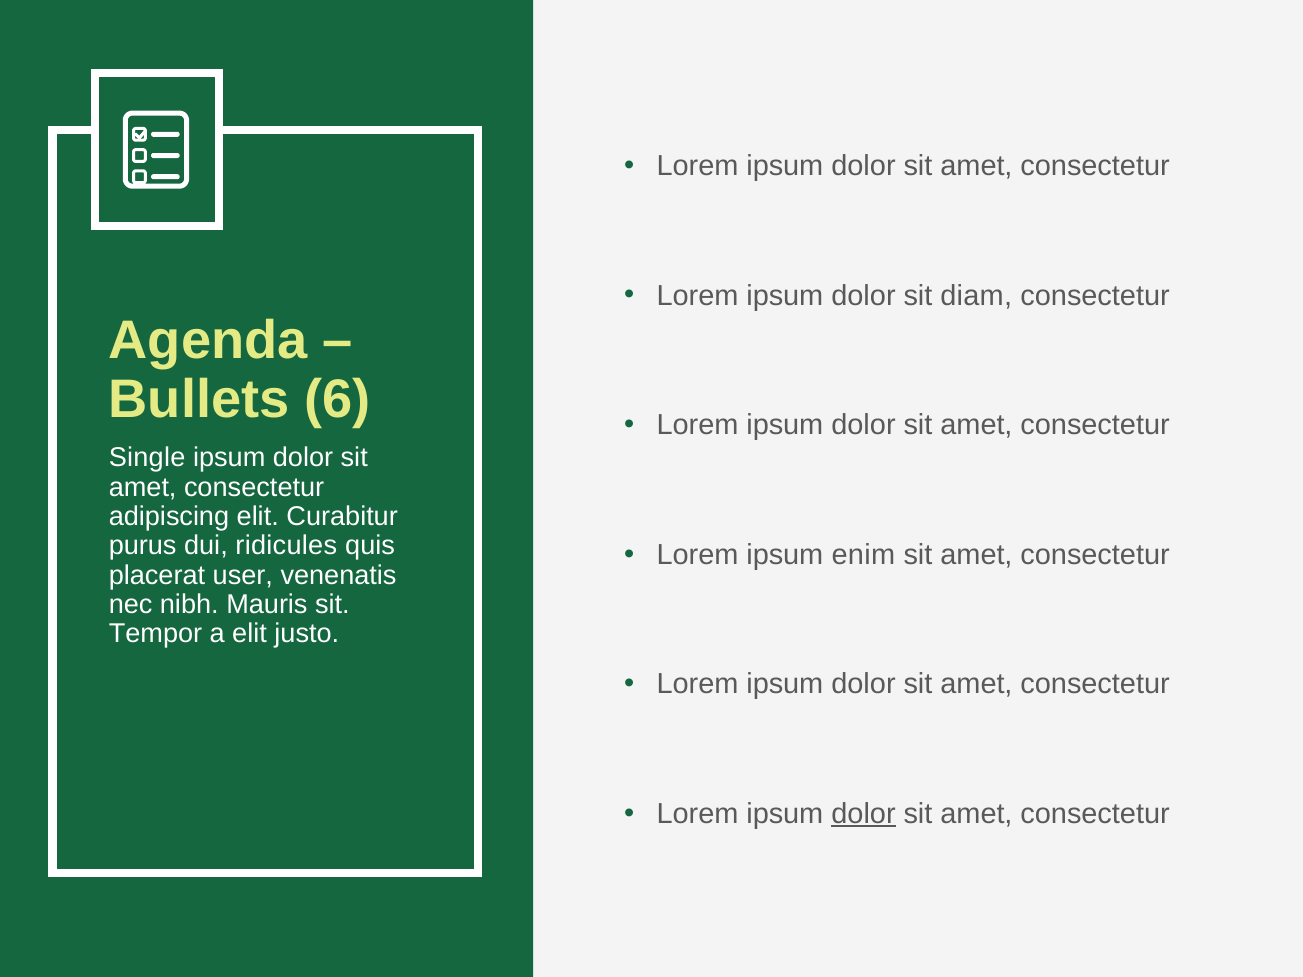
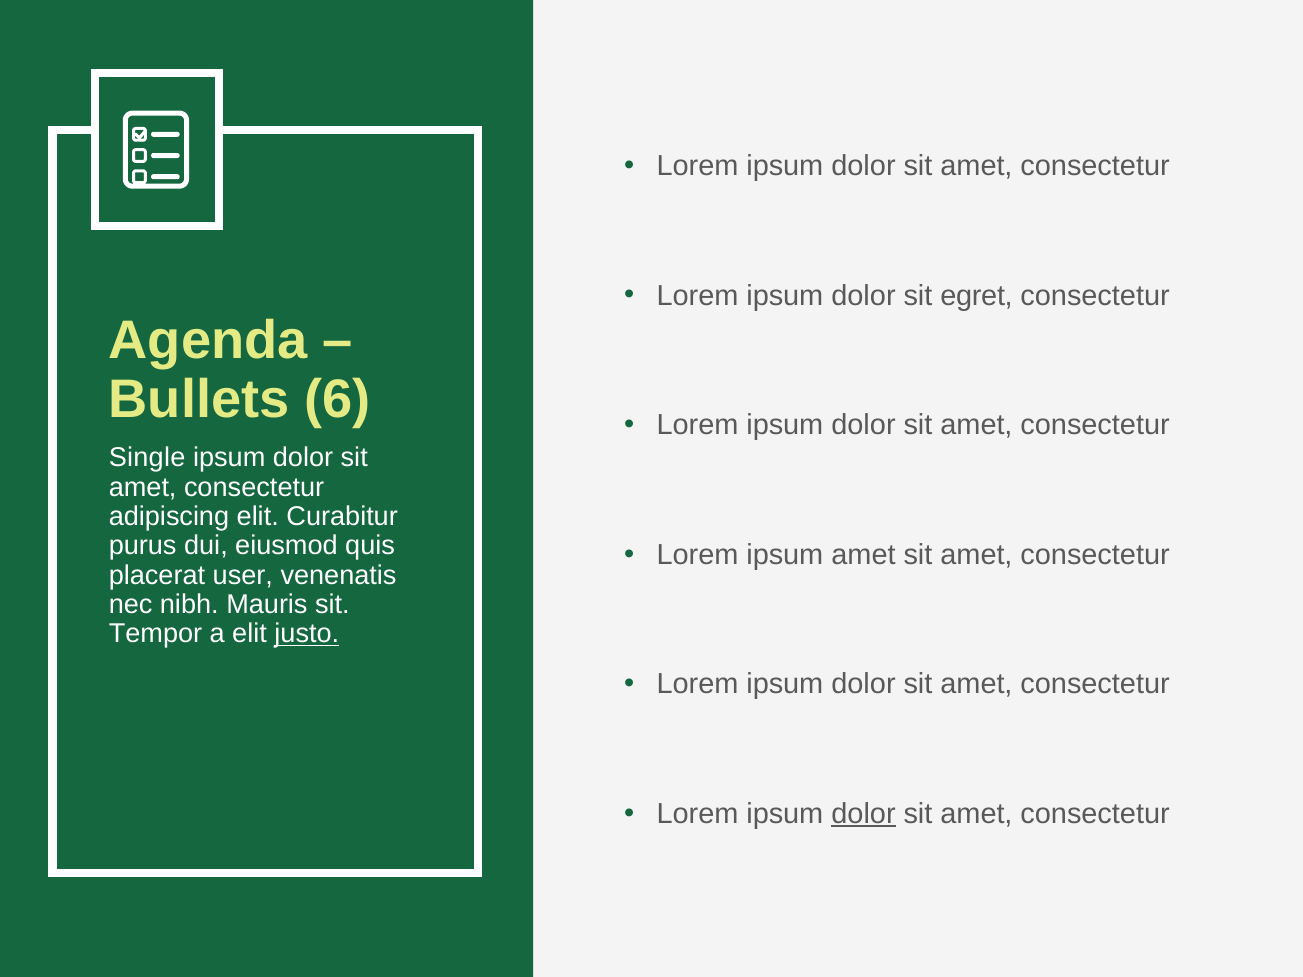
diam: diam -> egret (977, 296)
ridicules: ridicules -> eiusmod (286, 546)
ipsum enim: enim -> amet (863, 555)
justo underline: none -> present (307, 634)
